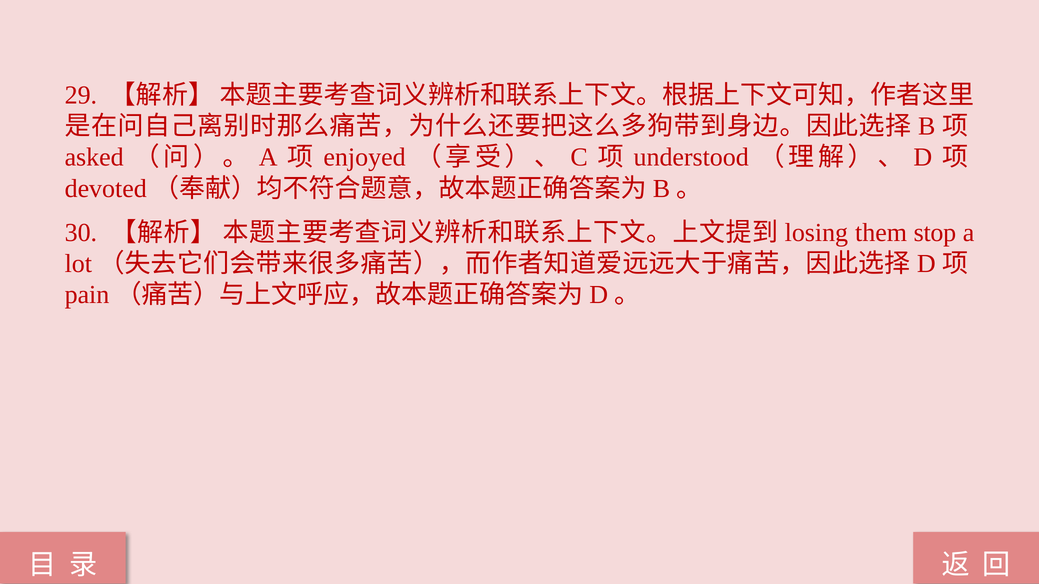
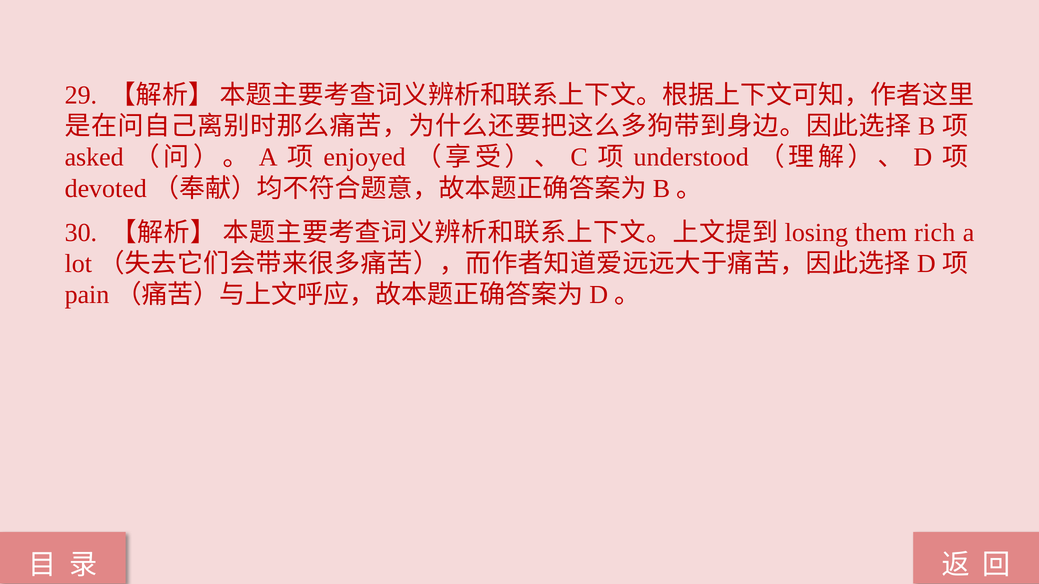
stop: stop -> rich (935, 233)
